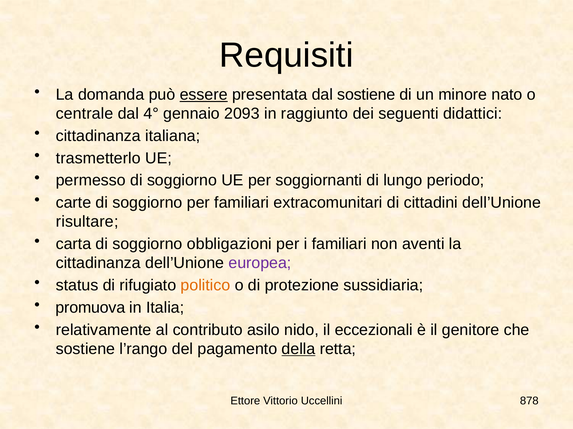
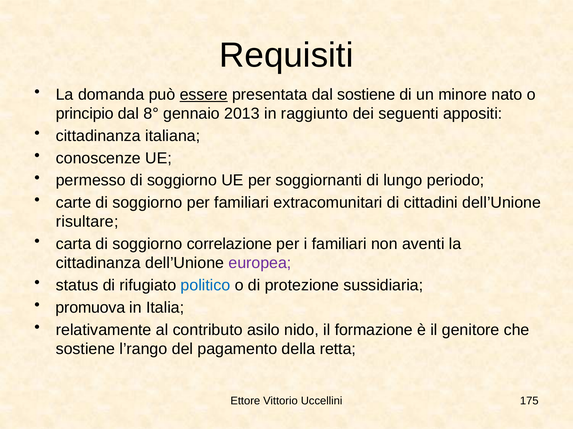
centrale: centrale -> principio (85, 114)
4°: 4° -> 8° (151, 114)
2093: 2093 -> 2013 (242, 114)
didattici: didattici -> appositi (473, 114)
trasmetterlo: trasmetterlo -> conoscenze (98, 158)
obbligazioni: obbligazioni -> correlazione (229, 244)
politico colour: orange -> blue (205, 286)
eccezionali: eccezionali -> formazione (374, 330)
della underline: present -> none (298, 349)
878: 878 -> 175 (529, 402)
